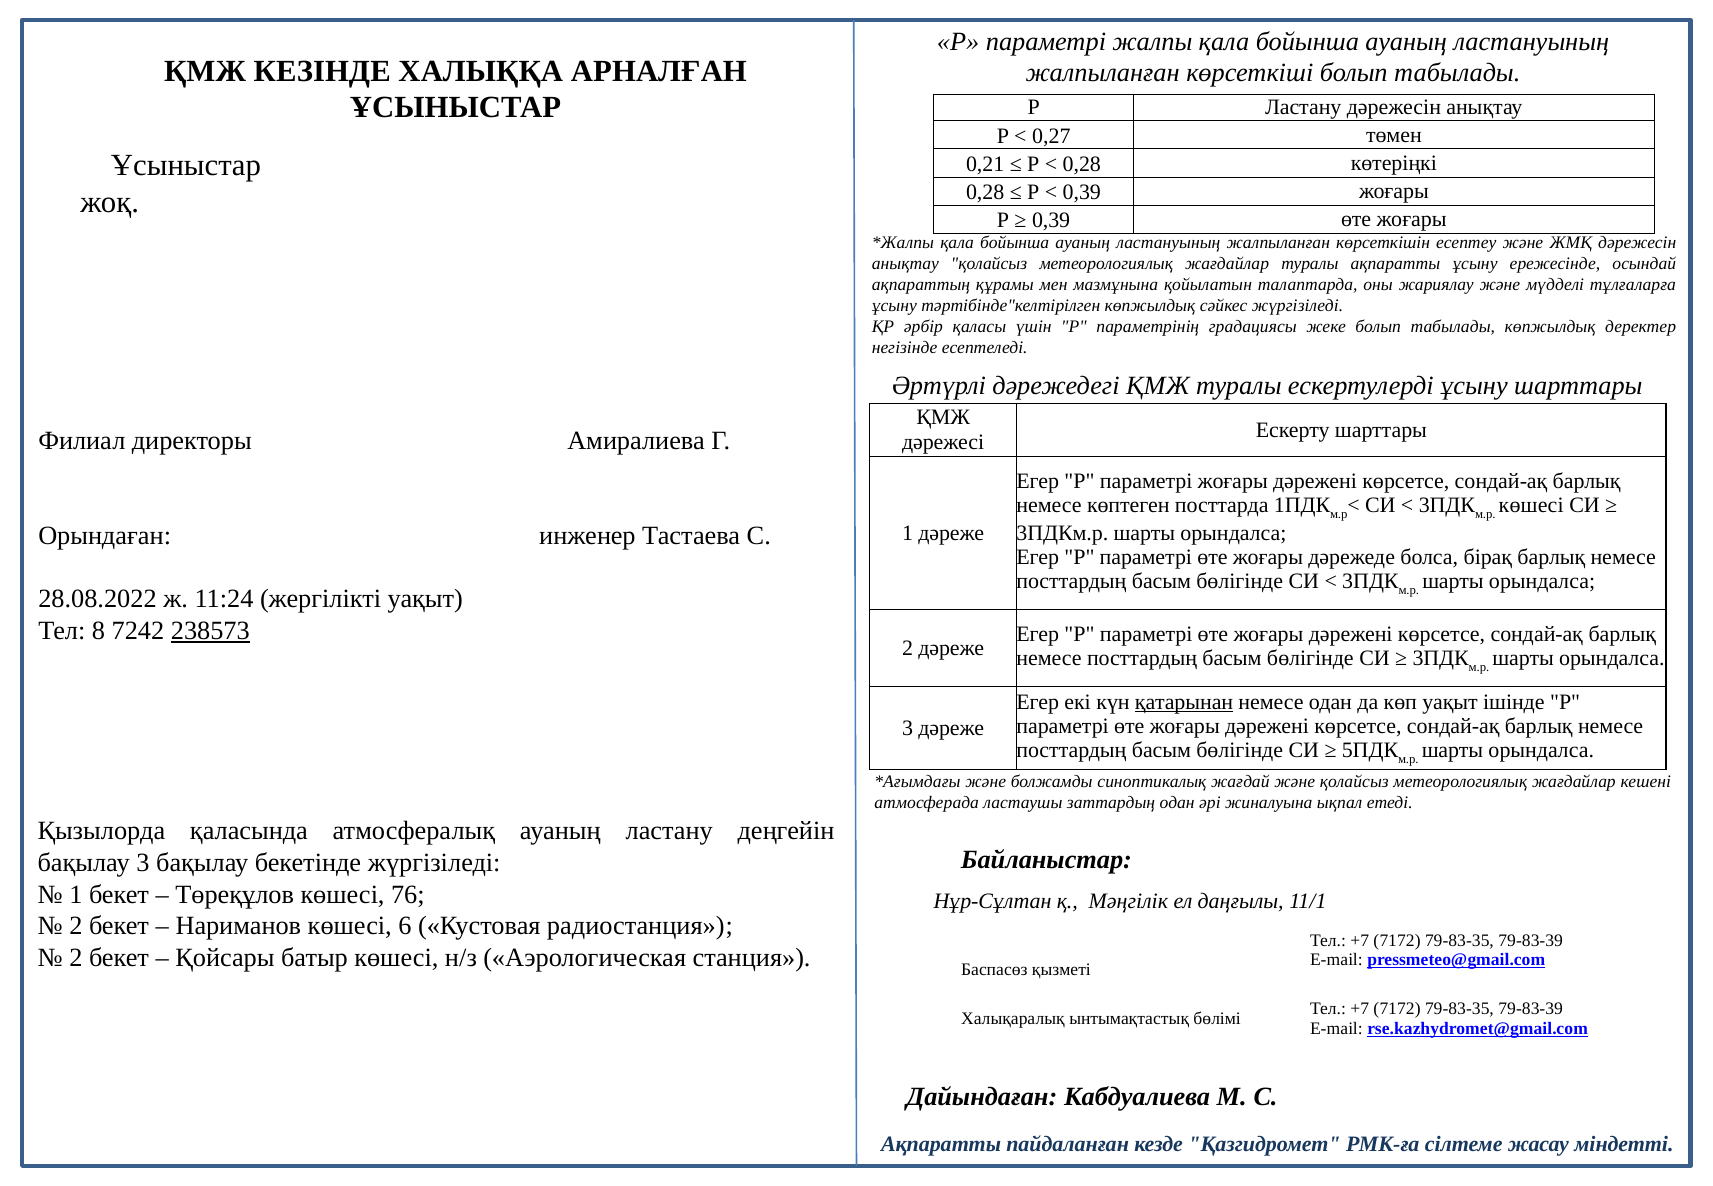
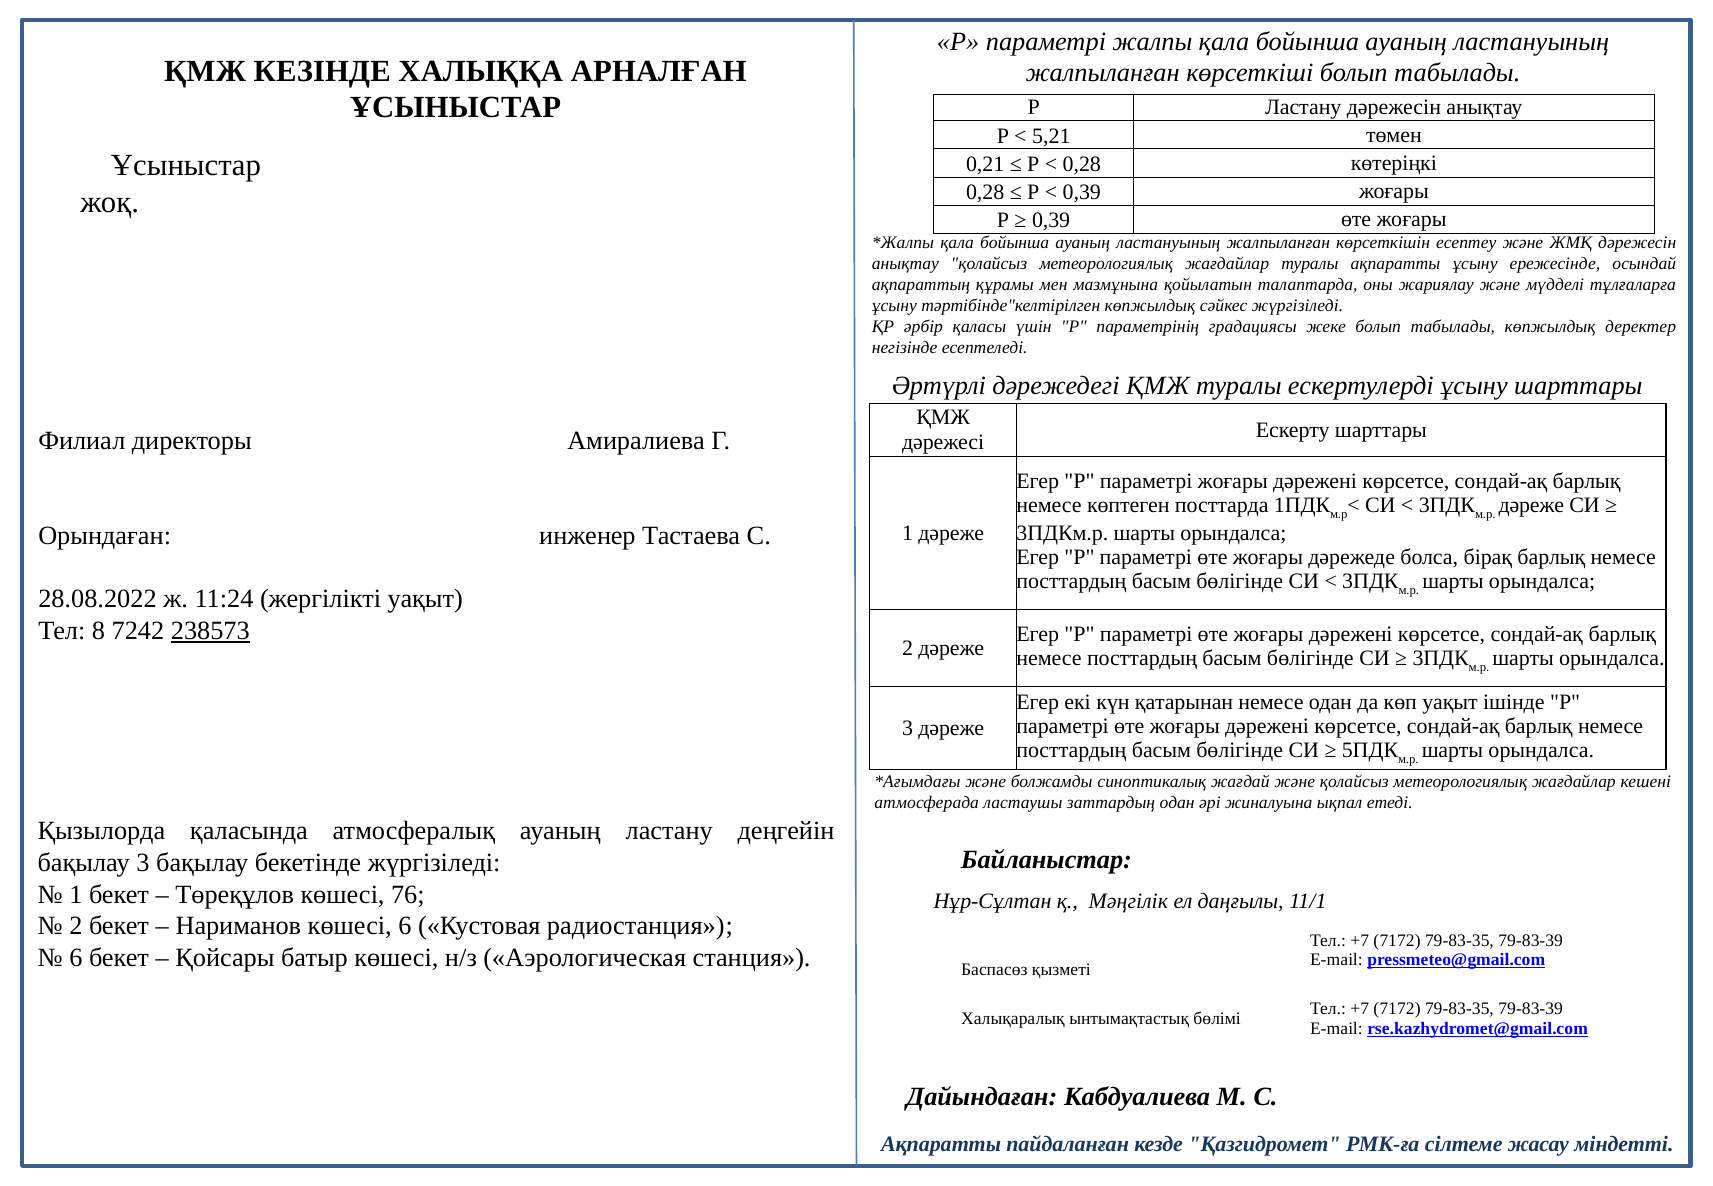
0,27: 0,27 -> 5,21 (1051, 136)
көшесі: көшесі -> дәреже (1531, 505)
қатарынан underline: present -> none (1184, 702)
2: 2 -> 6 (76, 958)
